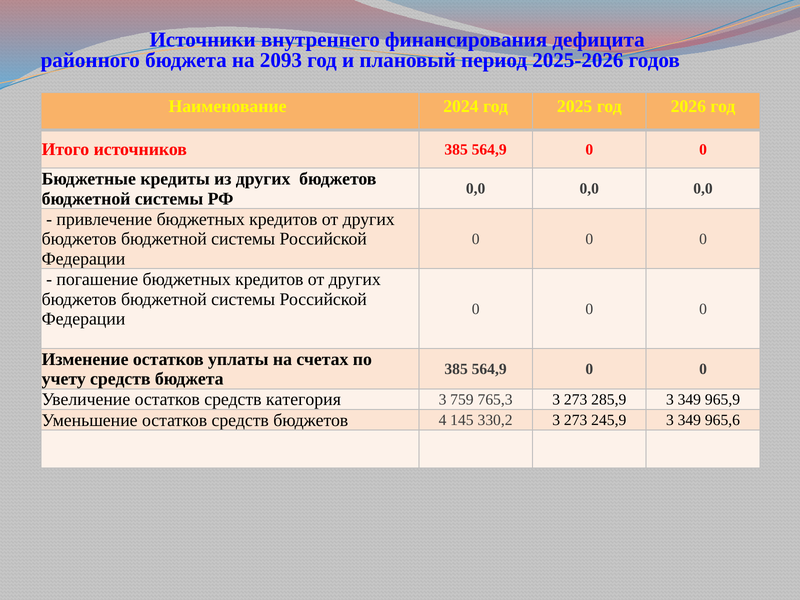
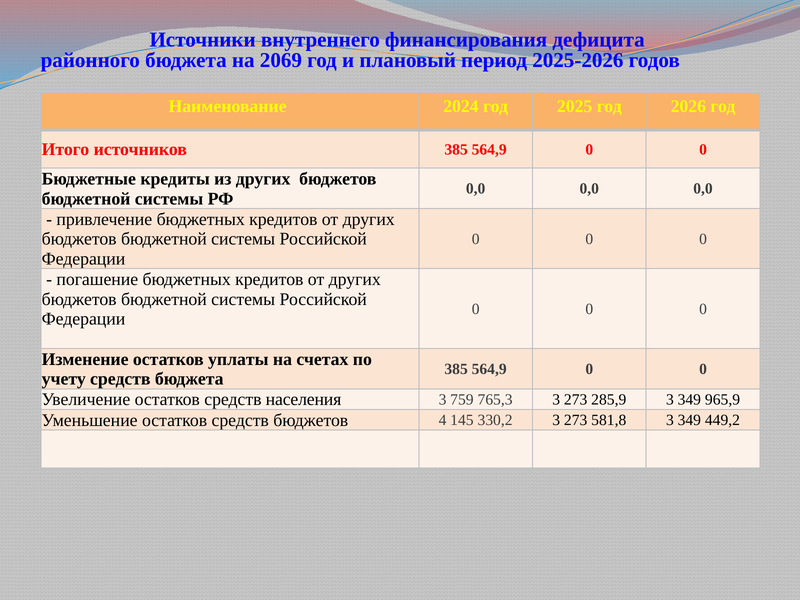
2093: 2093 -> 2069 (281, 60)
категория: категория -> населения (304, 400)
245,9: 245,9 -> 581,8 (609, 420)
965,6: 965,6 -> 449,2 (722, 420)
